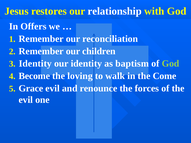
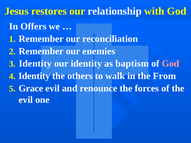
children: children -> enemies (99, 51)
God colour: light green -> pink (170, 64)
Become: Become -> Identity (34, 76)
loving: loving -> others (80, 76)
Come: Come -> From (164, 76)
